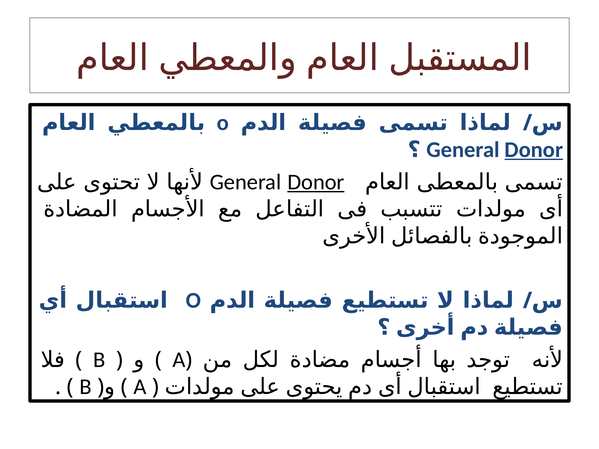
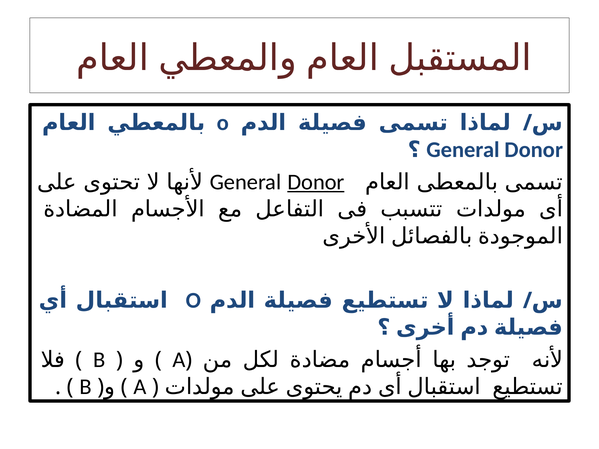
Donor underline: present -> none (534, 150)
